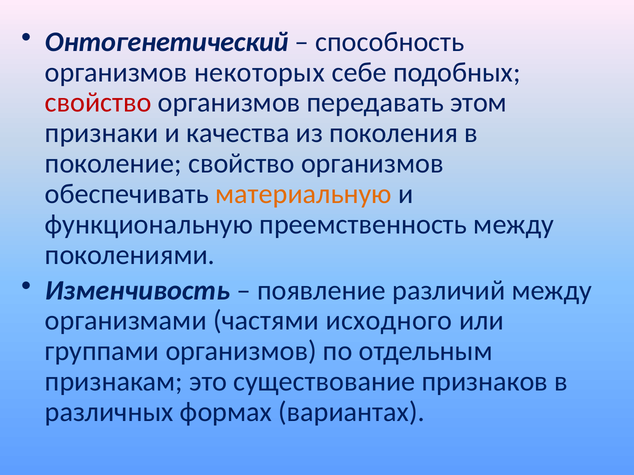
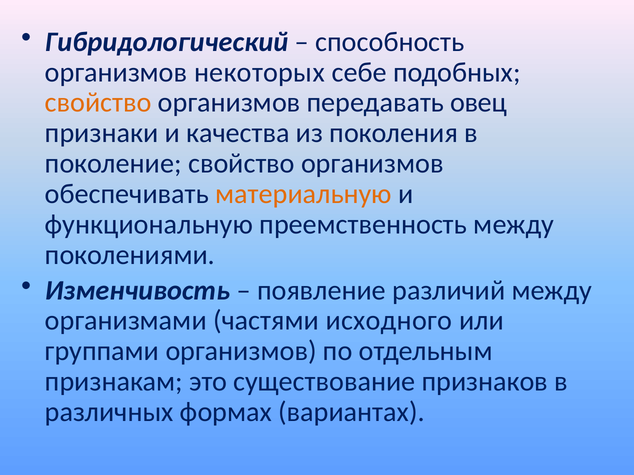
Онтогенетический: Онтогенетический -> Гибридологический (167, 42)
свойство colour: red -> orange (98, 103)
этом: этом -> овец (478, 103)
